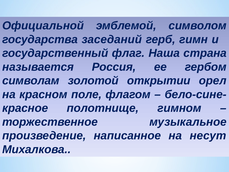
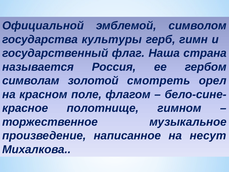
заседаний: заседаний -> культуры (112, 39)
открытии: открытии -> смотреть (159, 81)
